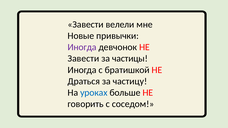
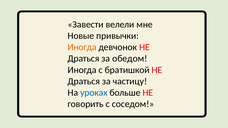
Иногда colour: purple -> orange (82, 47)
Завести: Завести -> Драться (83, 59)
частицы: частицы -> обедом (130, 59)
